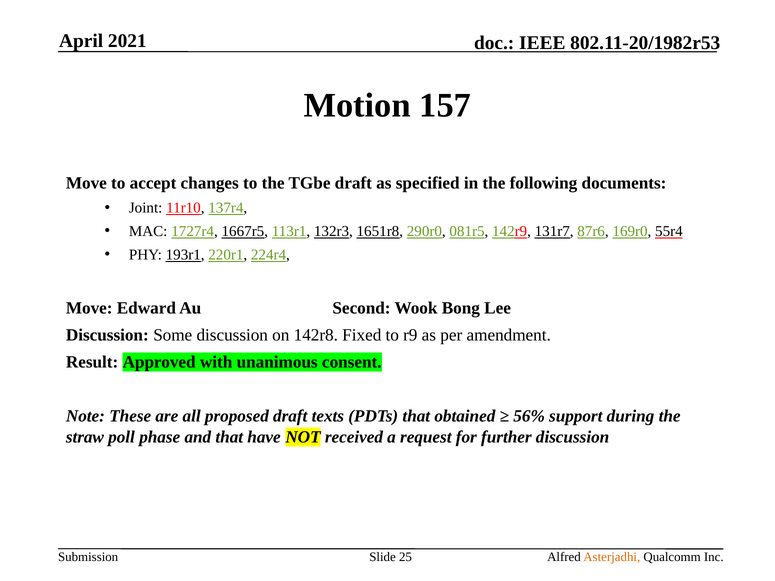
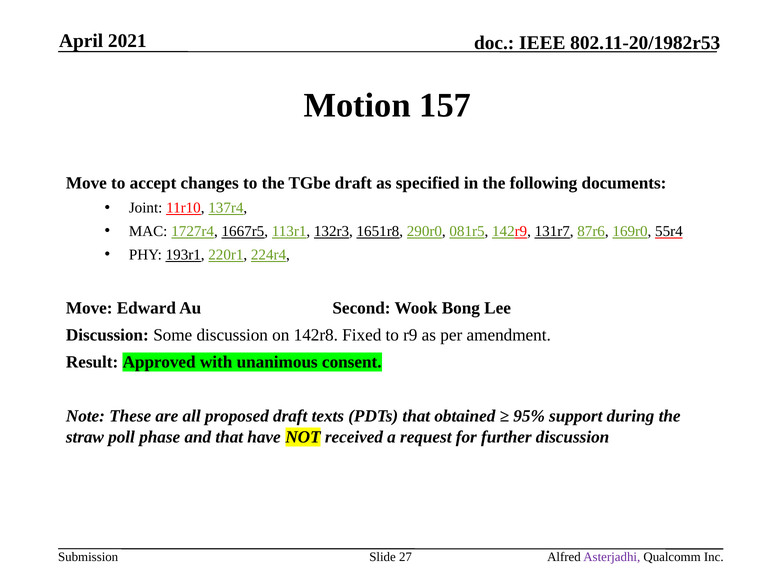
56%: 56% -> 95% (529, 416)
25: 25 -> 27 (405, 557)
Asterjadhi colour: orange -> purple (612, 557)
